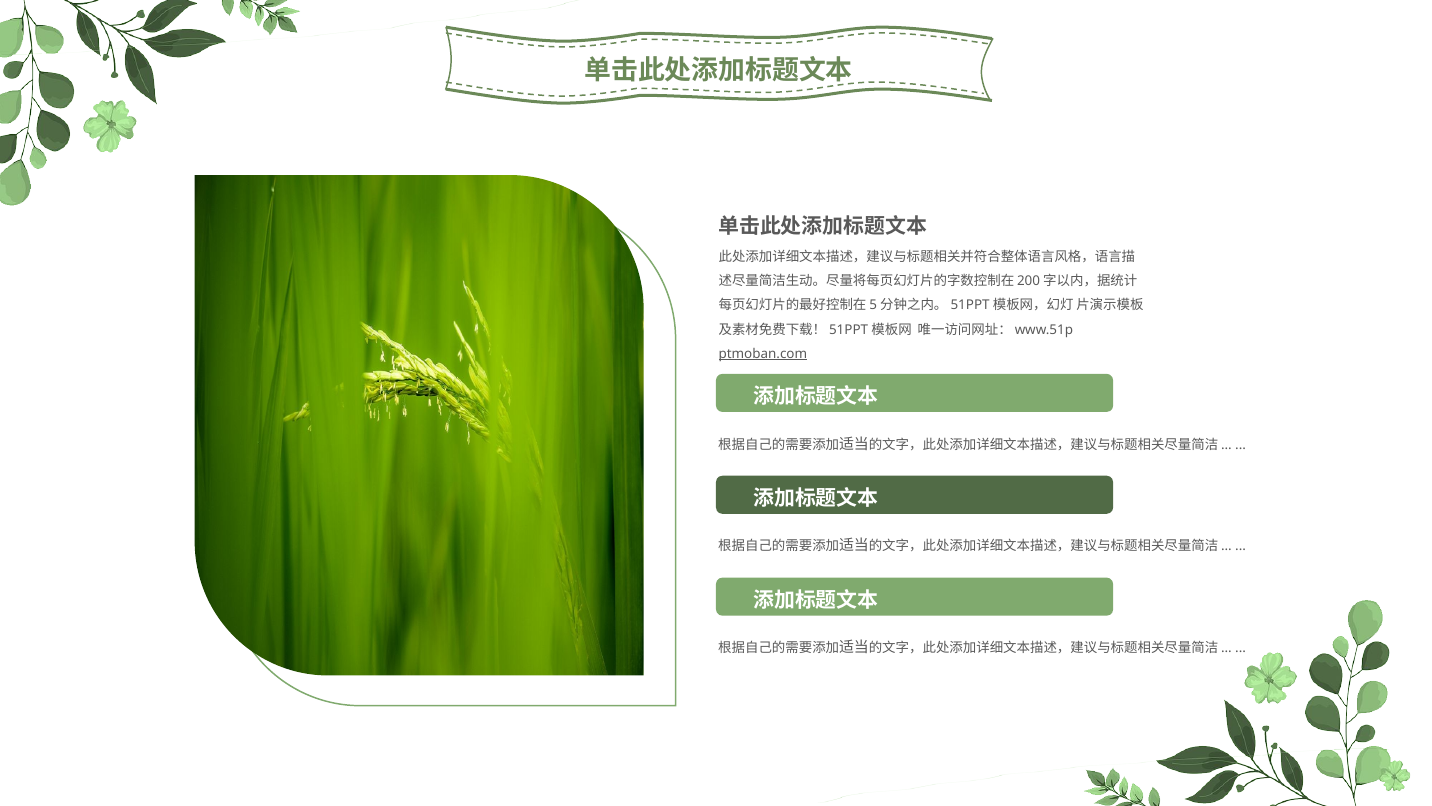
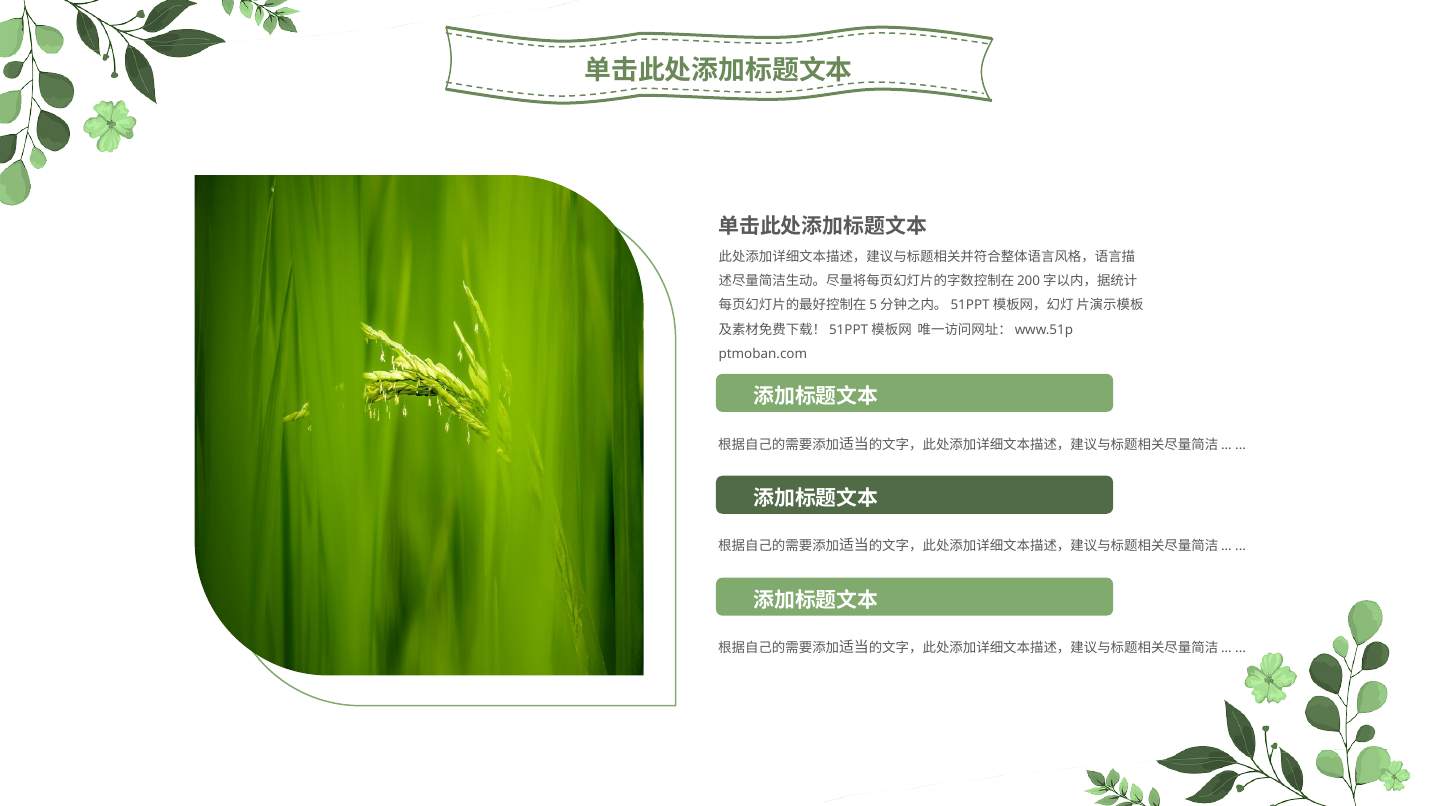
ptmoban.com underline: present -> none (763, 354)
